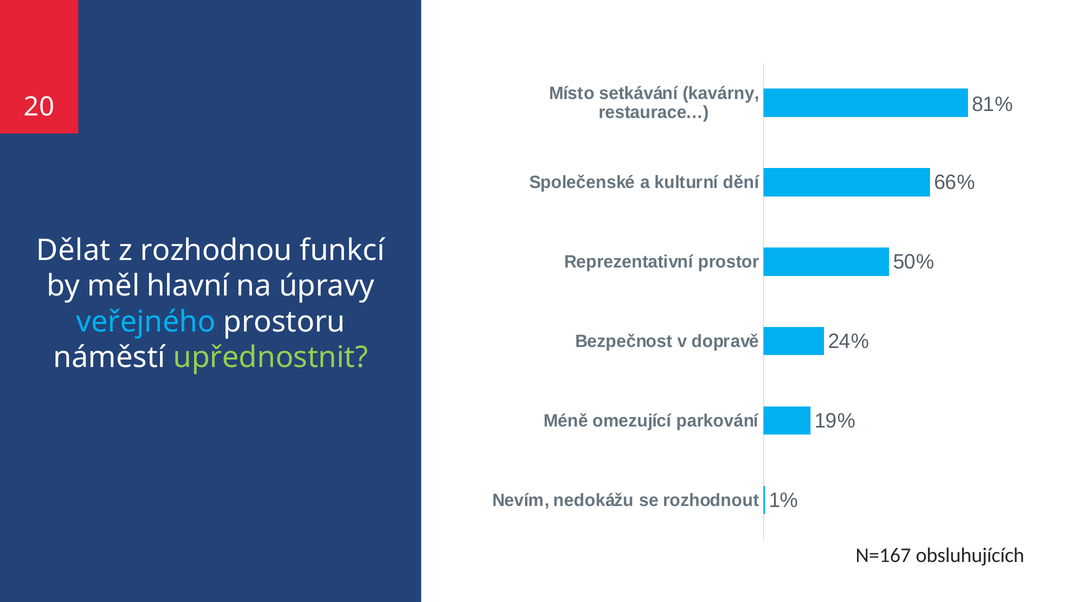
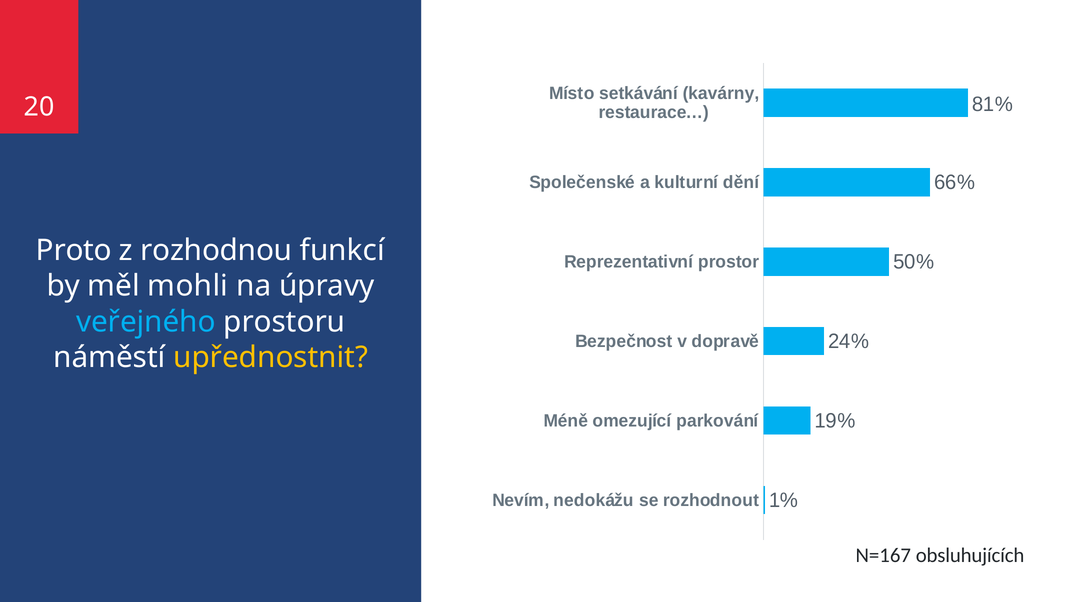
Dělat: Dělat -> Proto (74, 250)
hlavní: hlavní -> mohli (188, 286)
upřednostnit colour: light green -> yellow (271, 358)
